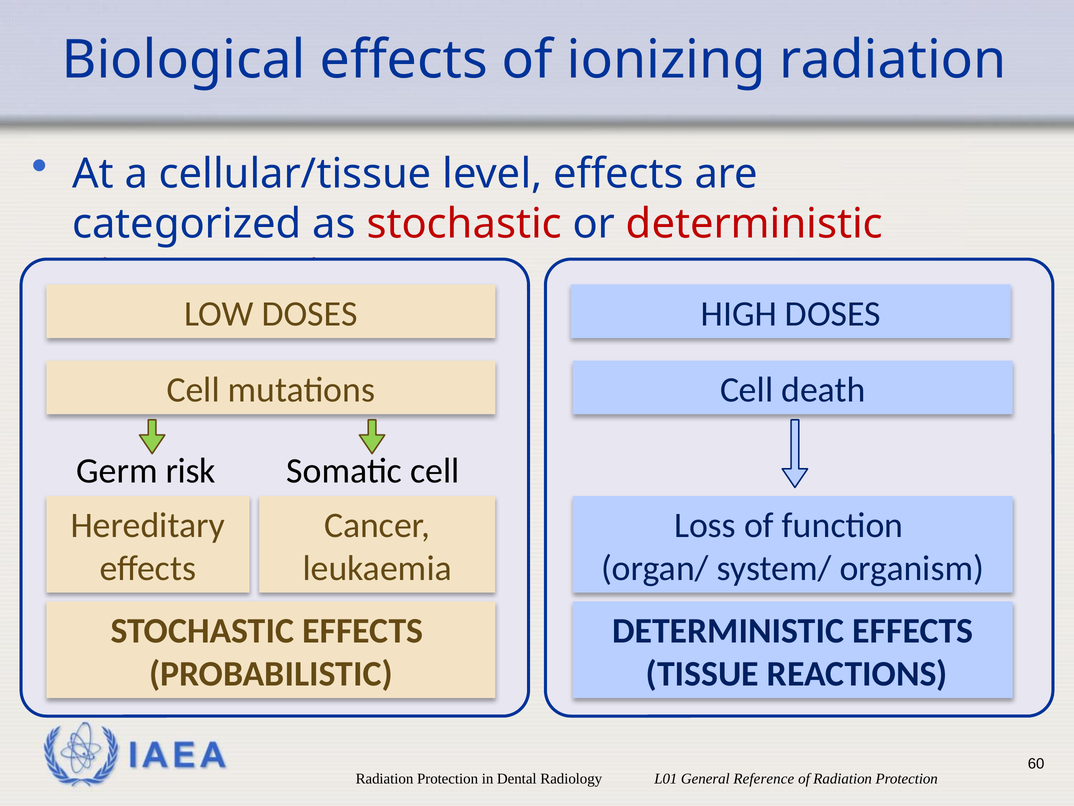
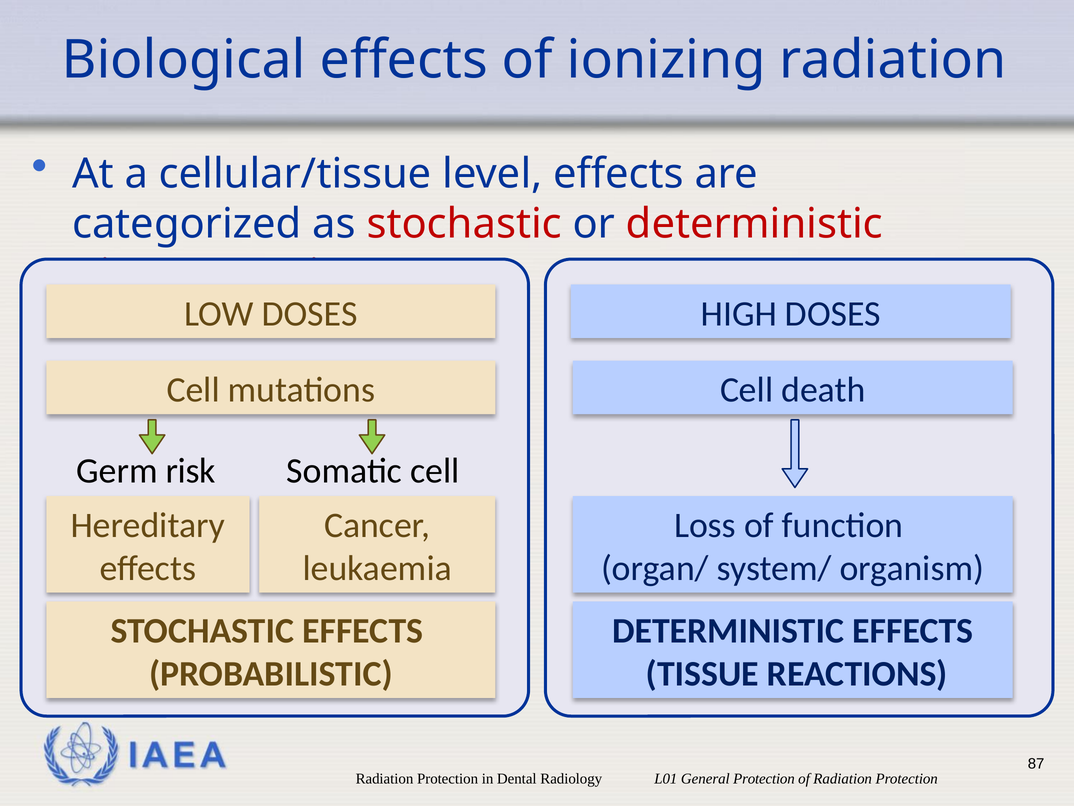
60: 60 -> 87 (1036, 763)
General Reference: Reference -> Protection (764, 778)
